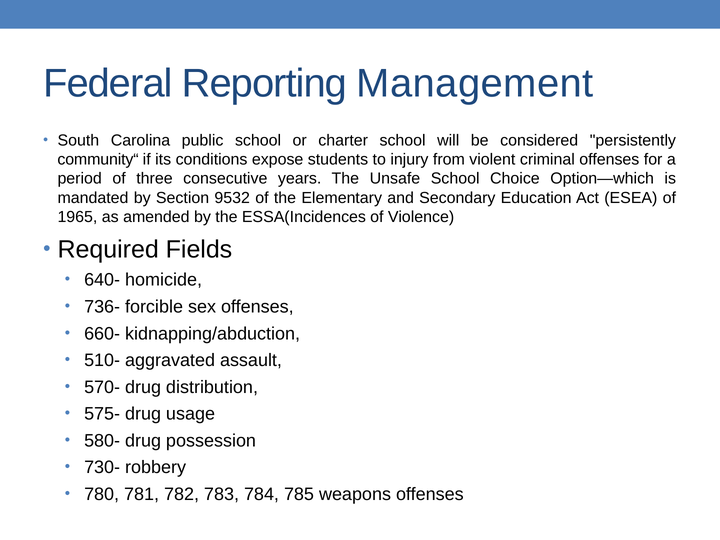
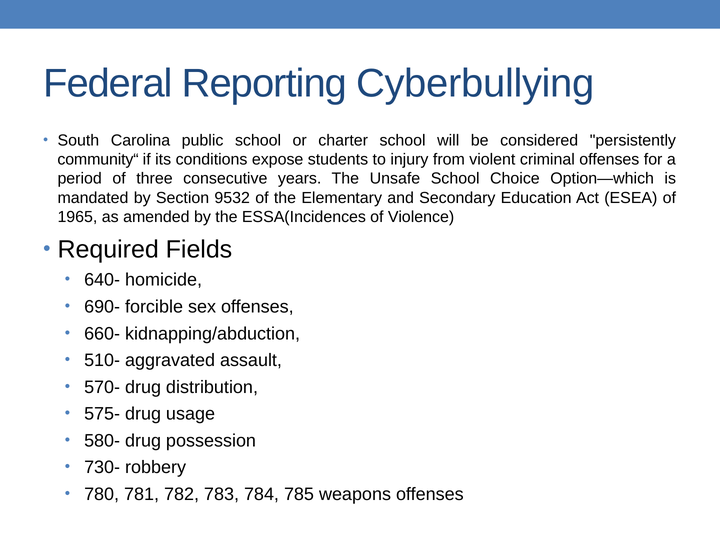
Management: Management -> Cyberbullying (475, 84)
736-: 736- -> 690- (102, 307)
